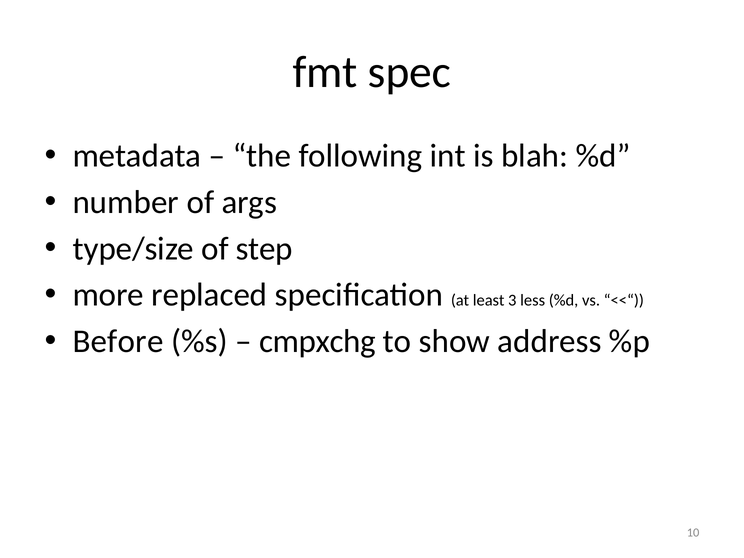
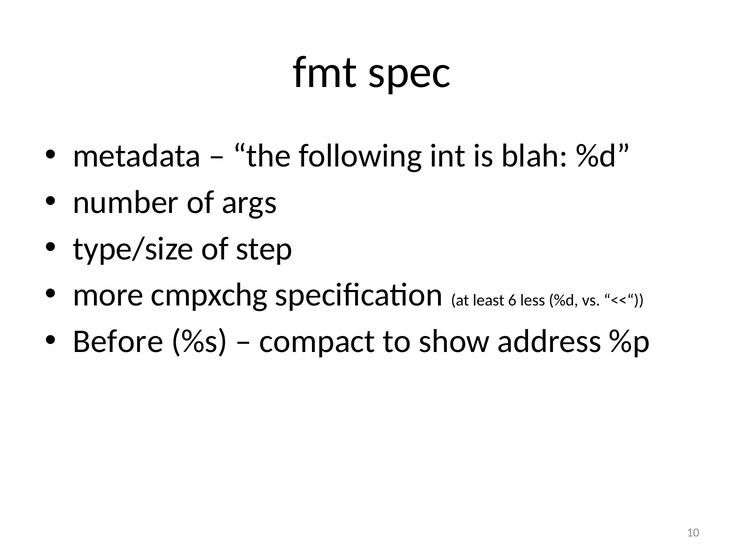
replaced: replaced -> cmpxchg (209, 295)
3: 3 -> 6 (512, 300)
cmpxchg: cmpxchg -> compact (317, 341)
